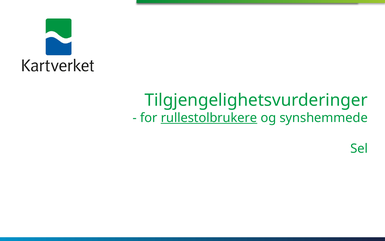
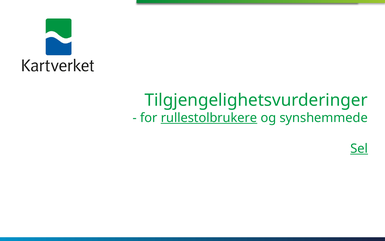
Sel underline: none -> present (359, 148)
